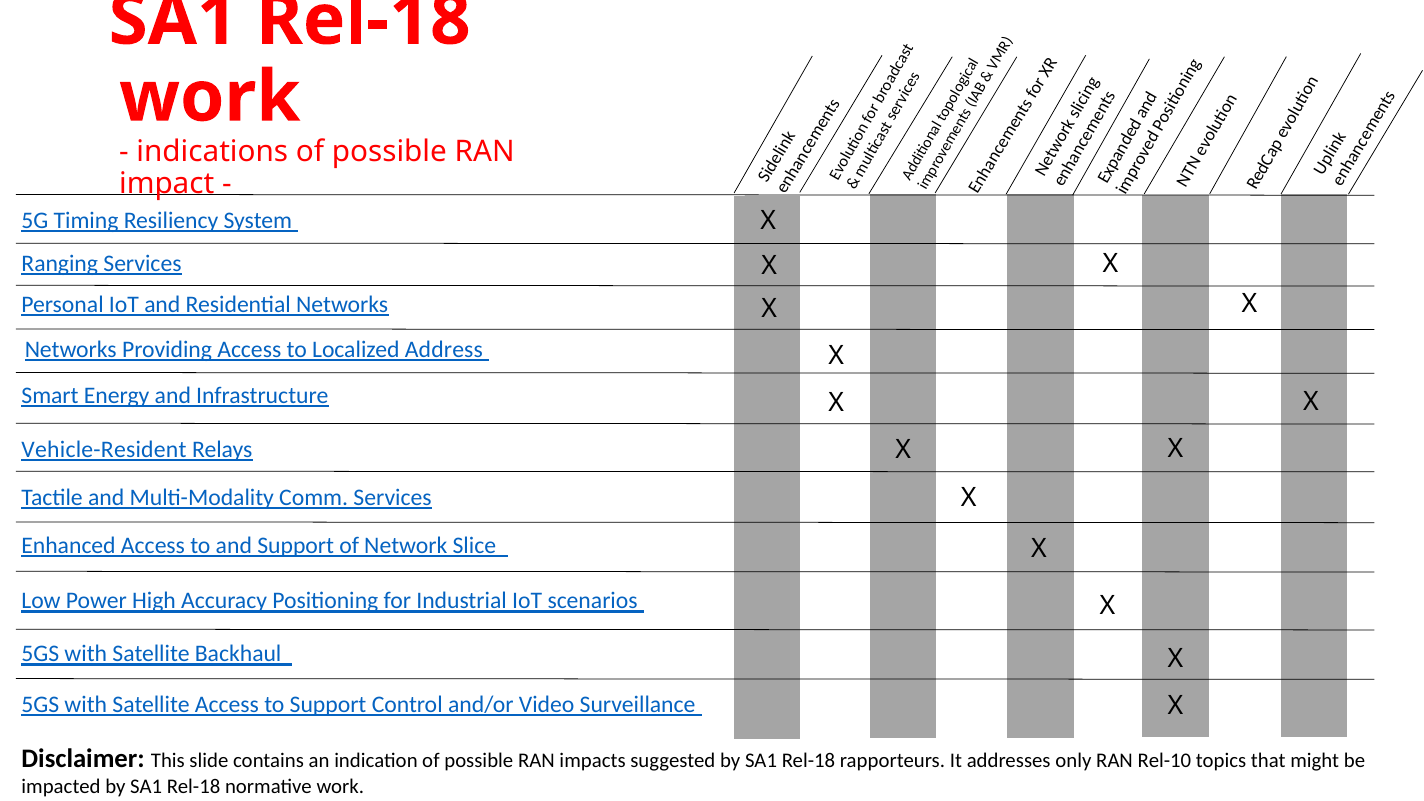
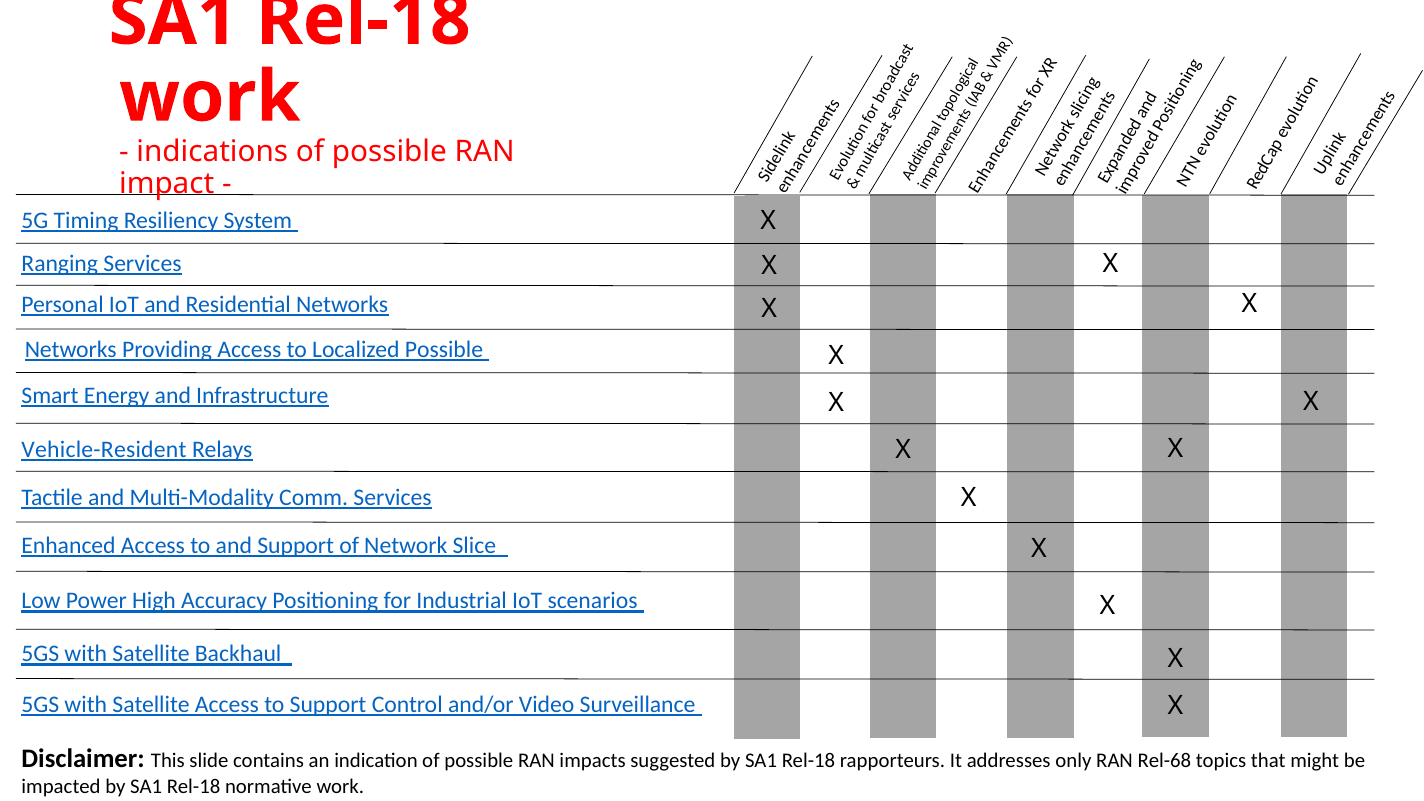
Localized Address: Address -> Possible (444, 350)
Rel-10: Rel-10 -> Rel-68 (1164, 761)
